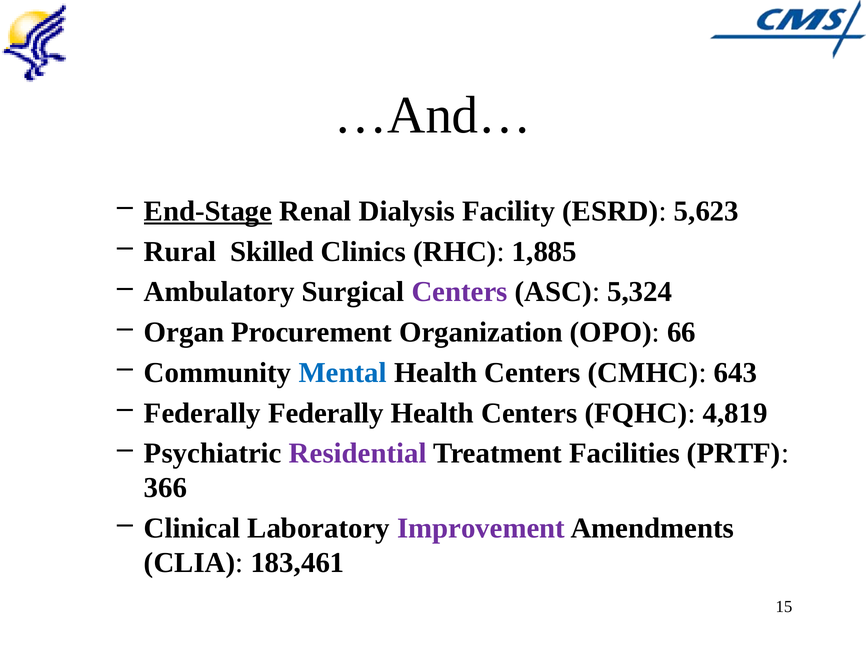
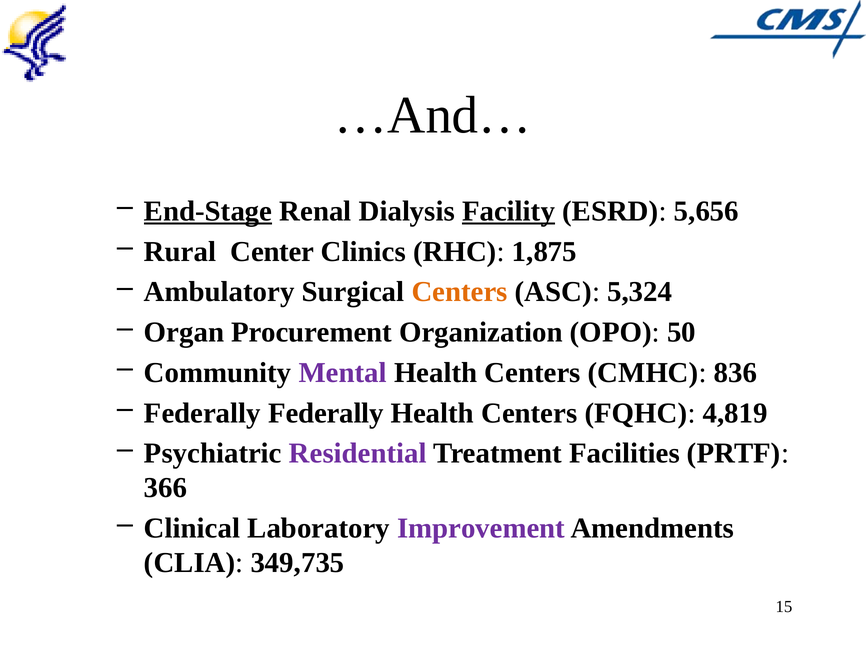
Facility underline: none -> present (508, 211)
5,623: 5,623 -> 5,656 (706, 211)
Skilled: Skilled -> Center (272, 252)
1,885: 1,885 -> 1,875 (544, 252)
Centers colour: purple -> orange (460, 292)
66: 66 -> 50 (681, 333)
Mental colour: blue -> purple (343, 373)
643: 643 -> 836 (735, 373)
183,461: 183,461 -> 349,735 (297, 563)
